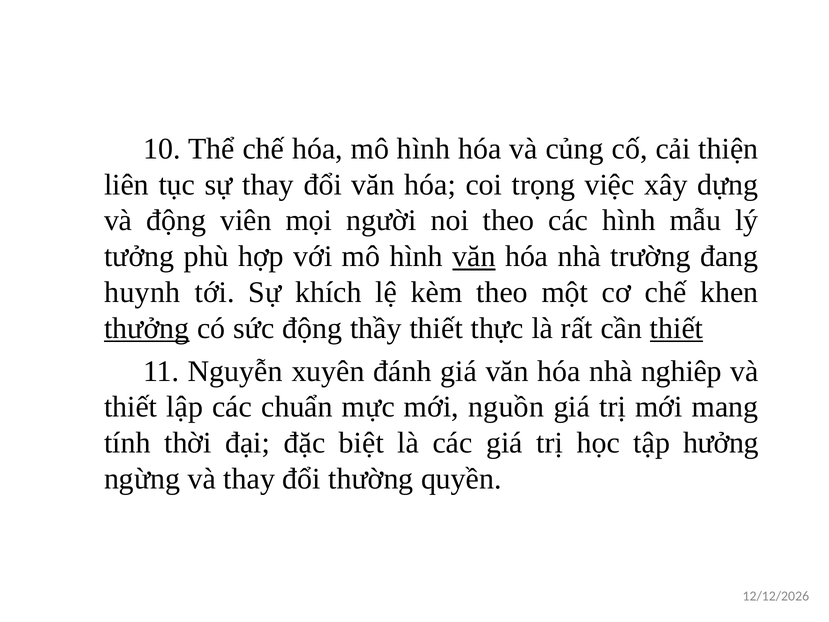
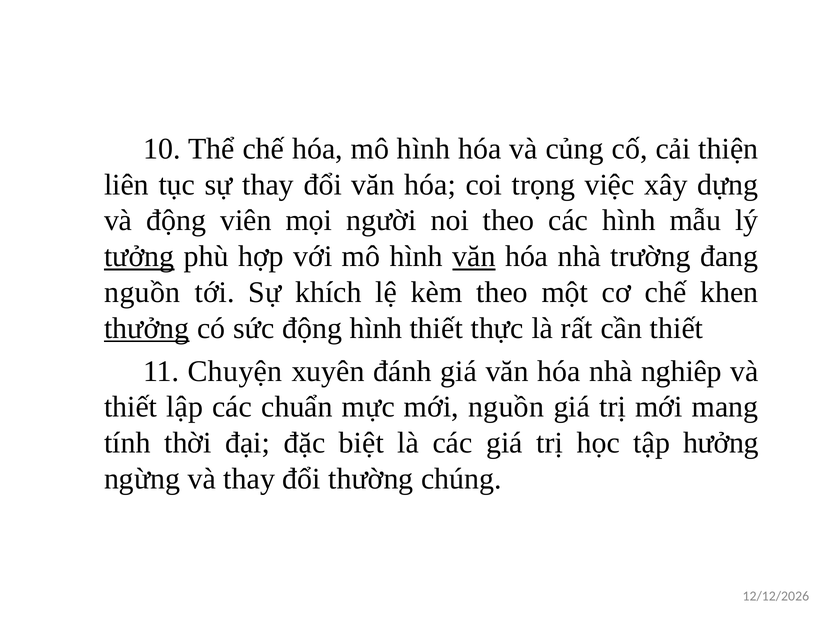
tưởng underline: none -> present (139, 256)
huynh: huynh -> nguồn (142, 292)
động thầy: thầy -> hình (376, 328)
thiết underline: present -> none (677, 328)
Nguyễn: Nguyễn -> Chuyện (235, 371)
quyền: quyền -> chúng (461, 479)
